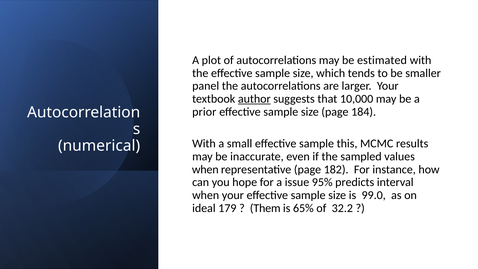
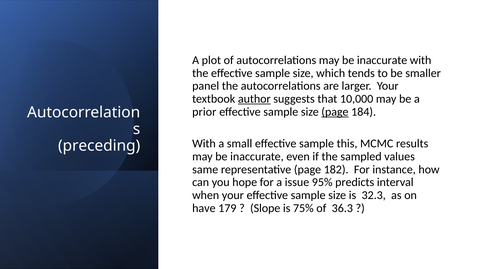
autocorrelations may be estimated: estimated -> inaccurate (382, 60)
page underline: none -> present (335, 112)
numerical: numerical -> preceding (99, 146)
when: when -> same (205, 169)
99.0: 99.0 -> 32.3 (374, 195)
ideal: ideal -> have (204, 208)
Them: Them -> Slope (265, 208)
65%: 65% -> 75% (303, 208)
32.2: 32.2 -> 36.3 (342, 208)
